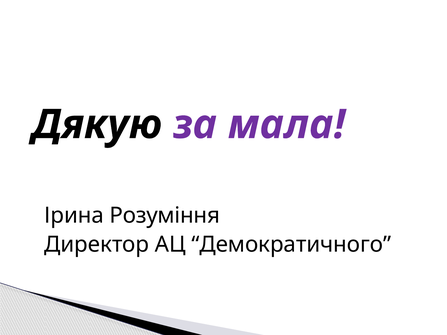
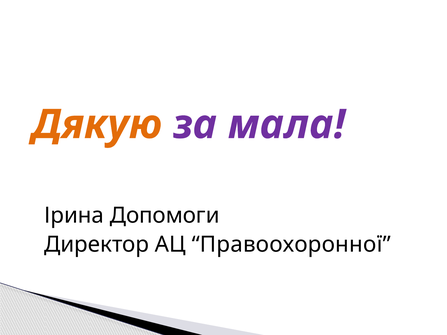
Дякую colour: black -> orange (97, 125)
Розуміння: Розуміння -> Допомоги (165, 216)
Демократичного: Демократичного -> Правоохоронної (291, 245)
